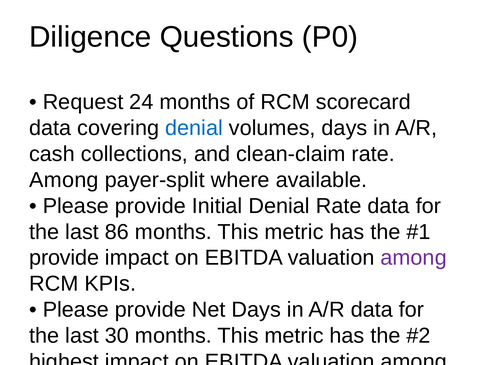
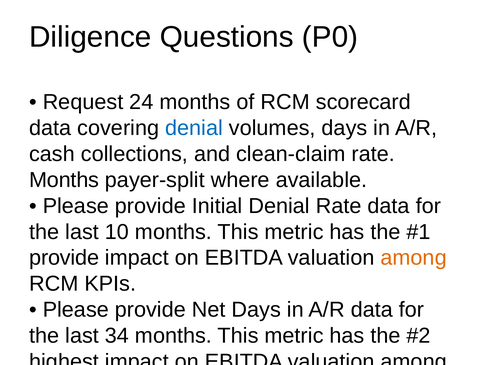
Among: Among -> Months (64, 180)
86: 86 -> 10 (117, 232)
among colour: purple -> orange (414, 258)
30: 30 -> 34 (117, 336)
